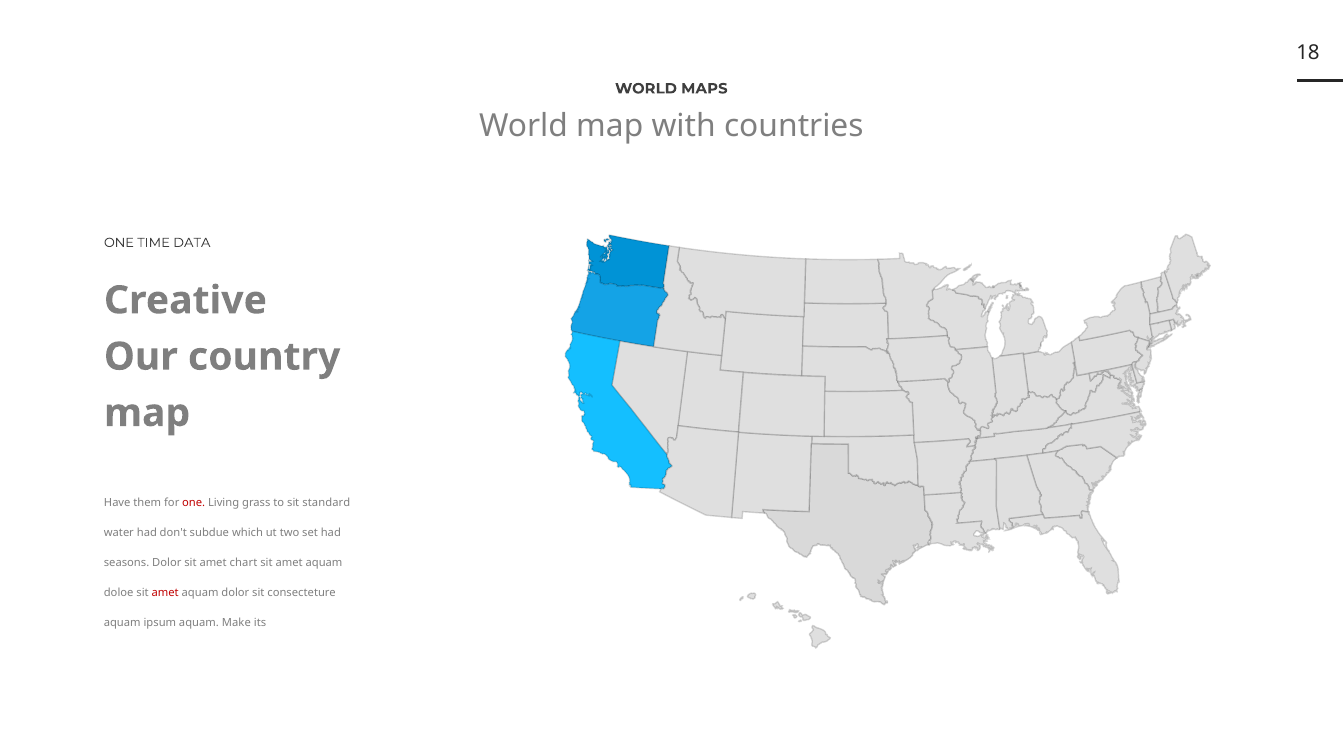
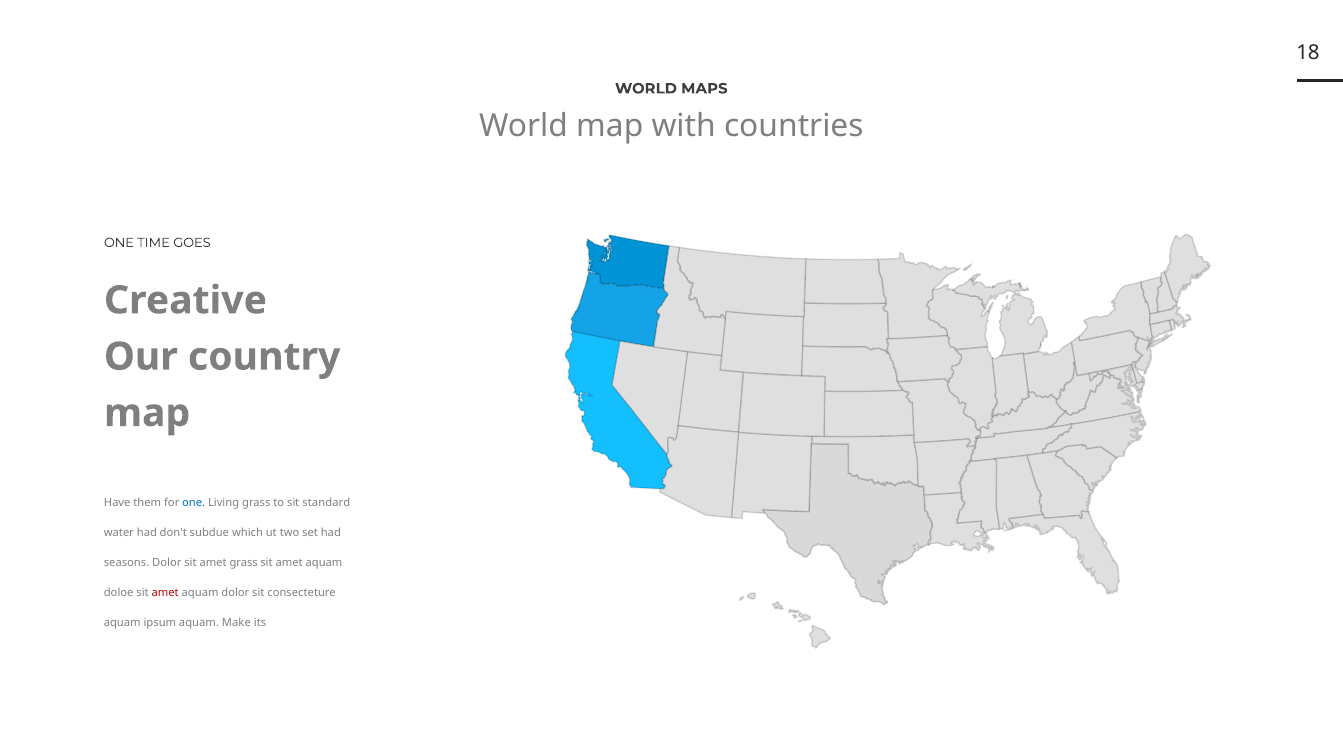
DATA: DATA -> GOES (192, 243)
one colour: red -> blue (194, 503)
amet chart: chart -> grass (244, 563)
